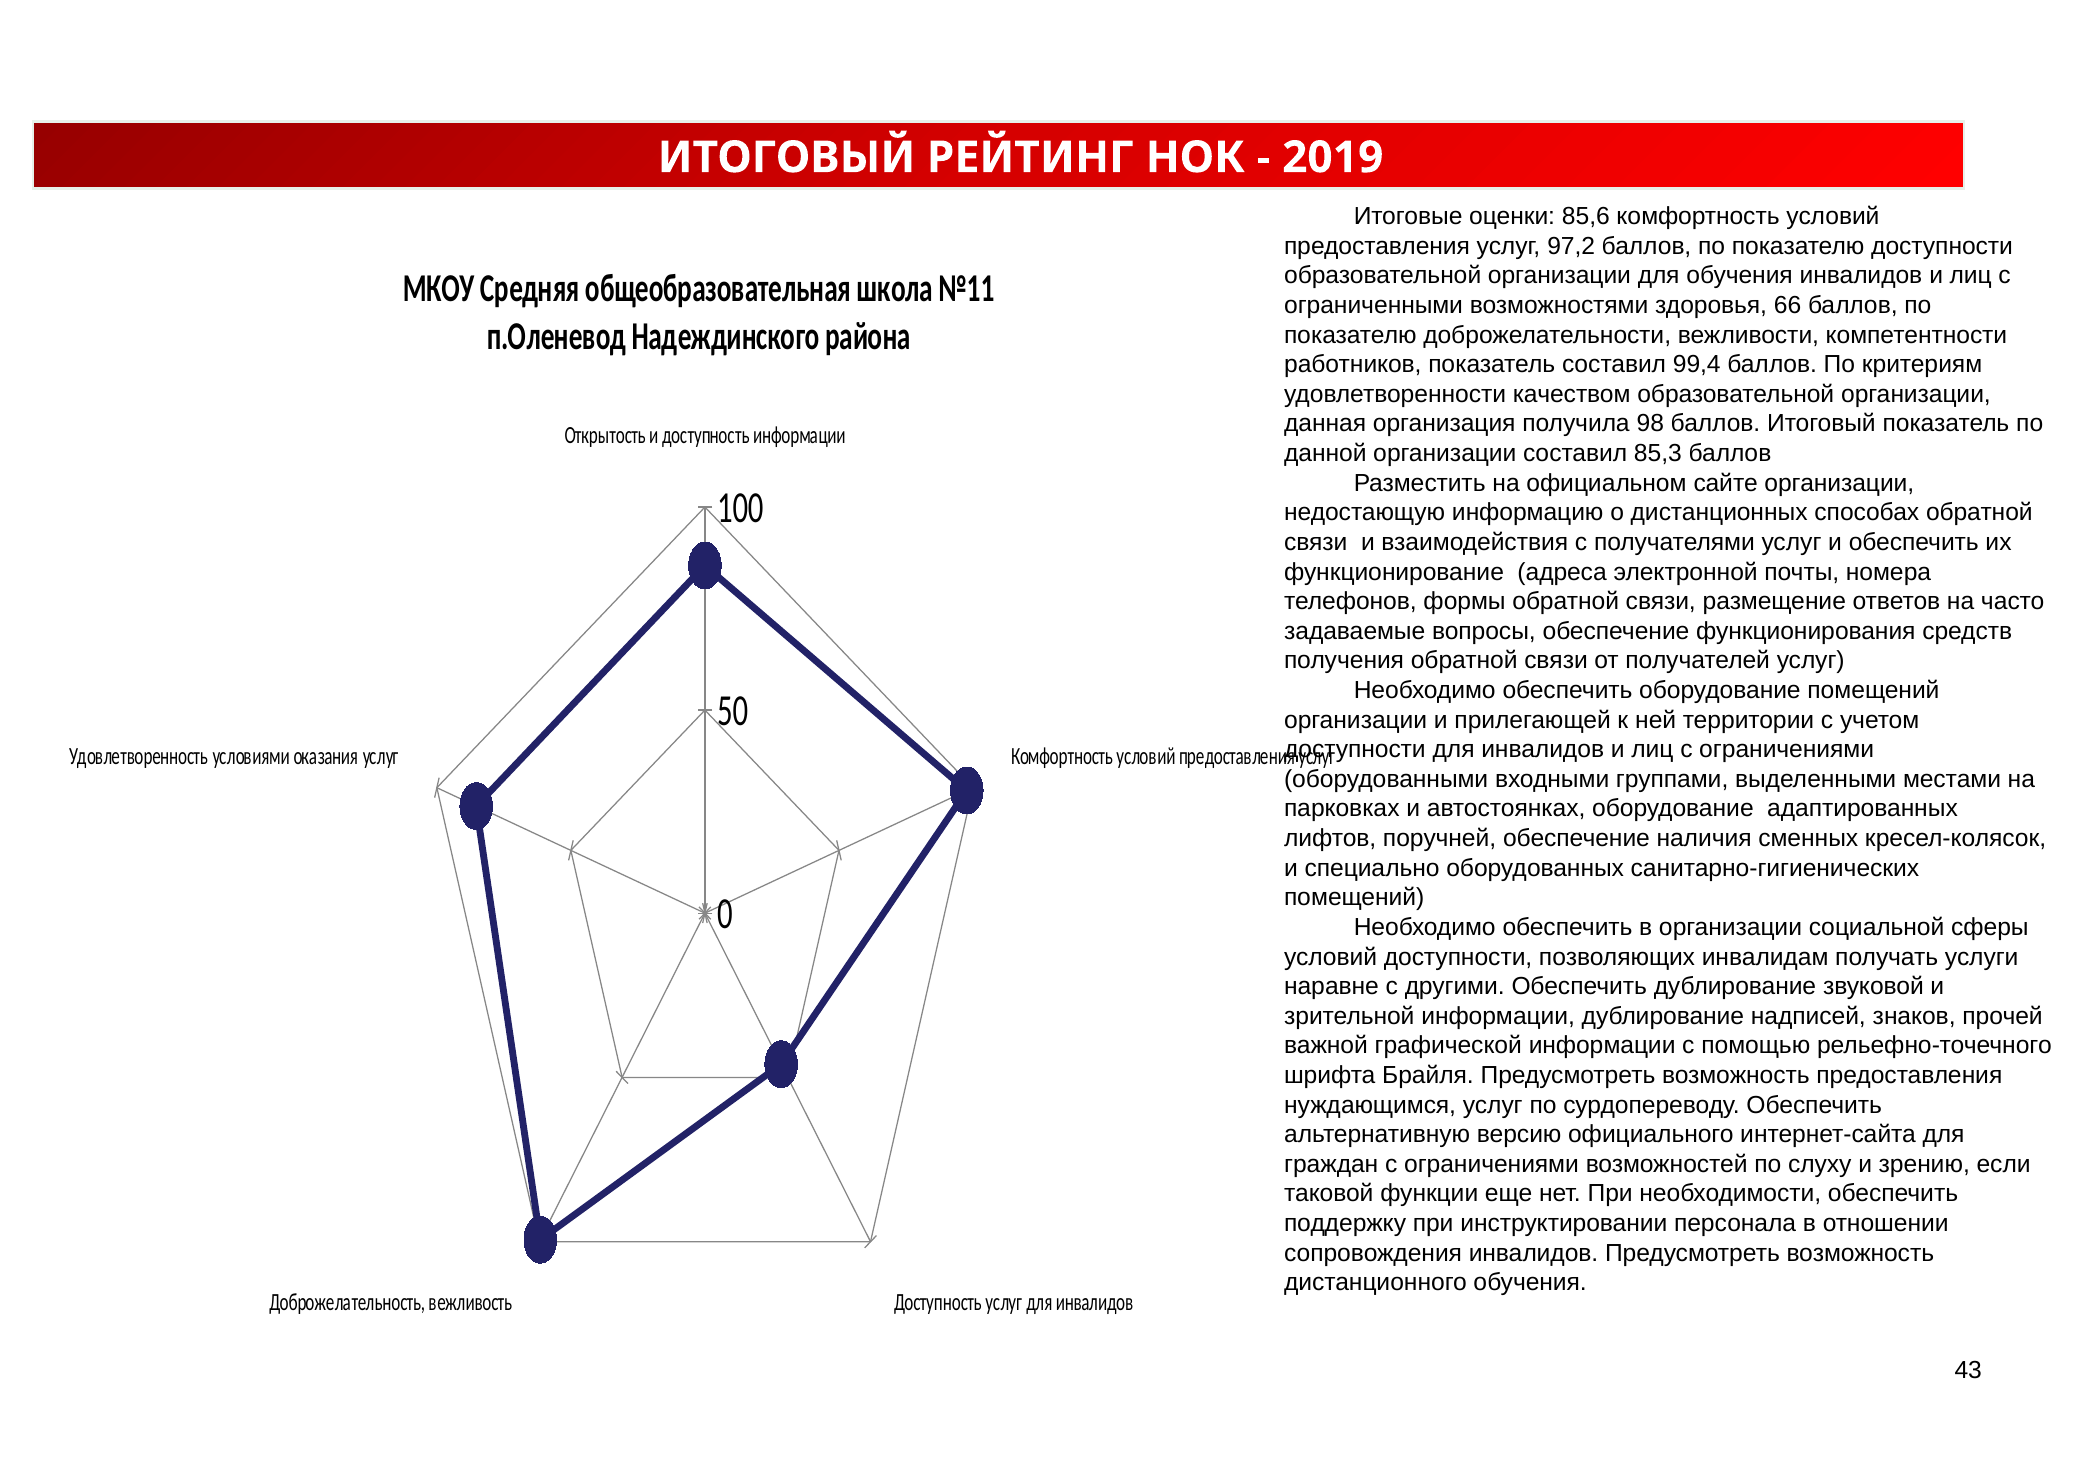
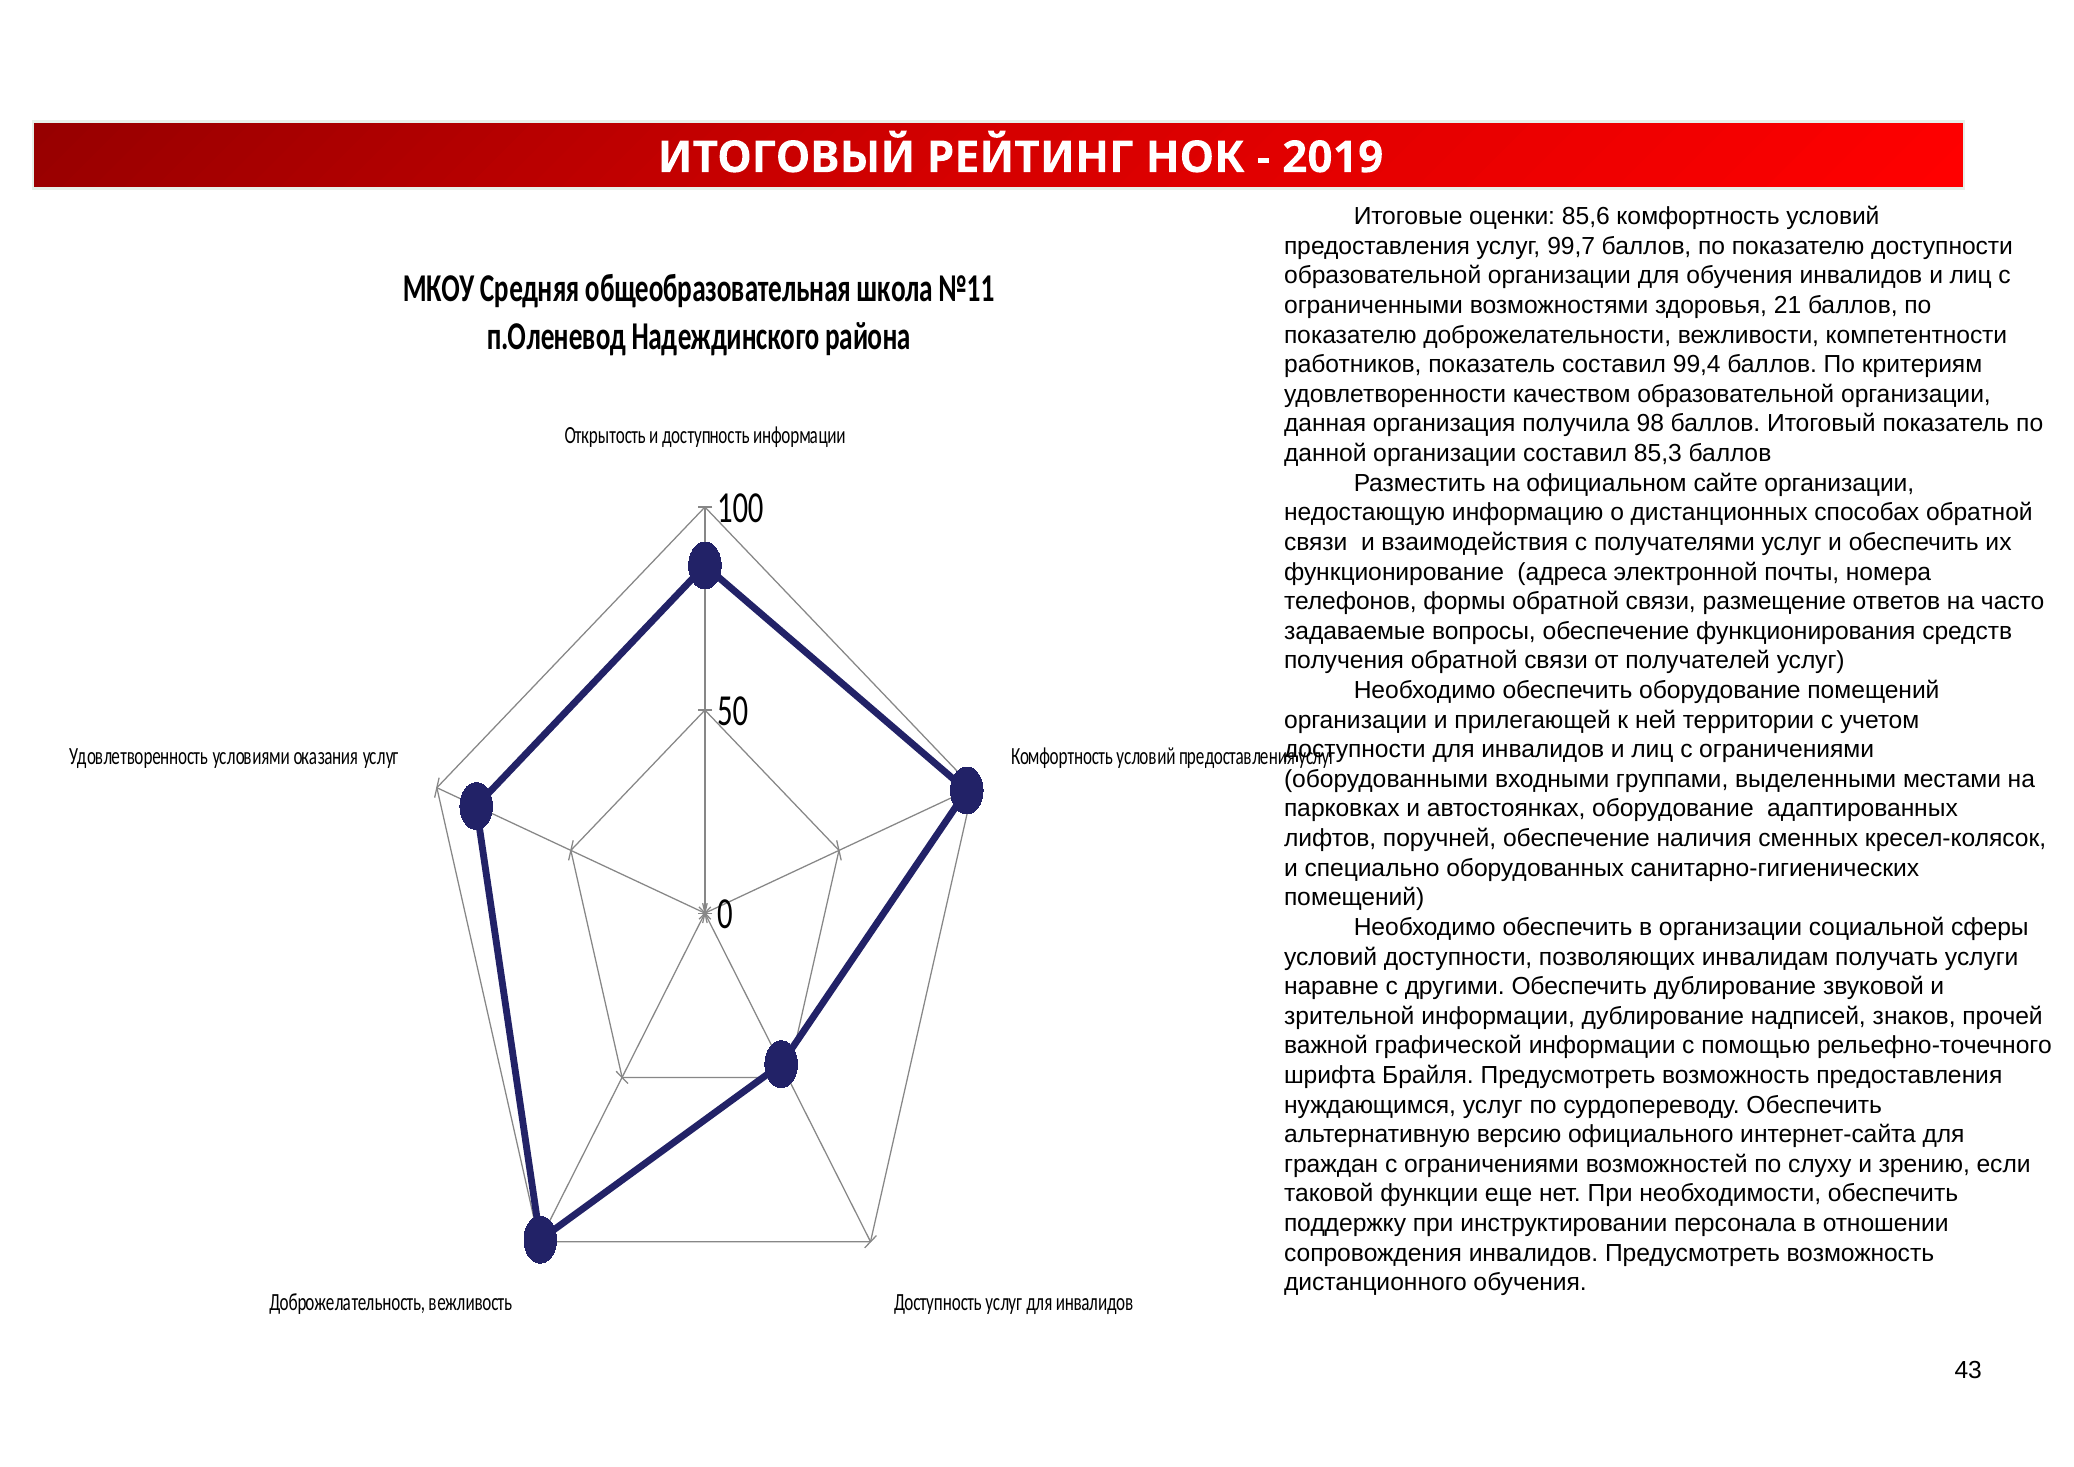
97,2: 97,2 -> 99,7 (1571, 246)
66: 66 -> 21 (1788, 305)
